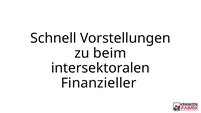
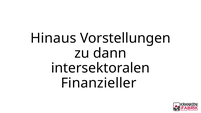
Schnell: Schnell -> Hinaus (53, 38)
beim: beim -> dann (110, 53)
